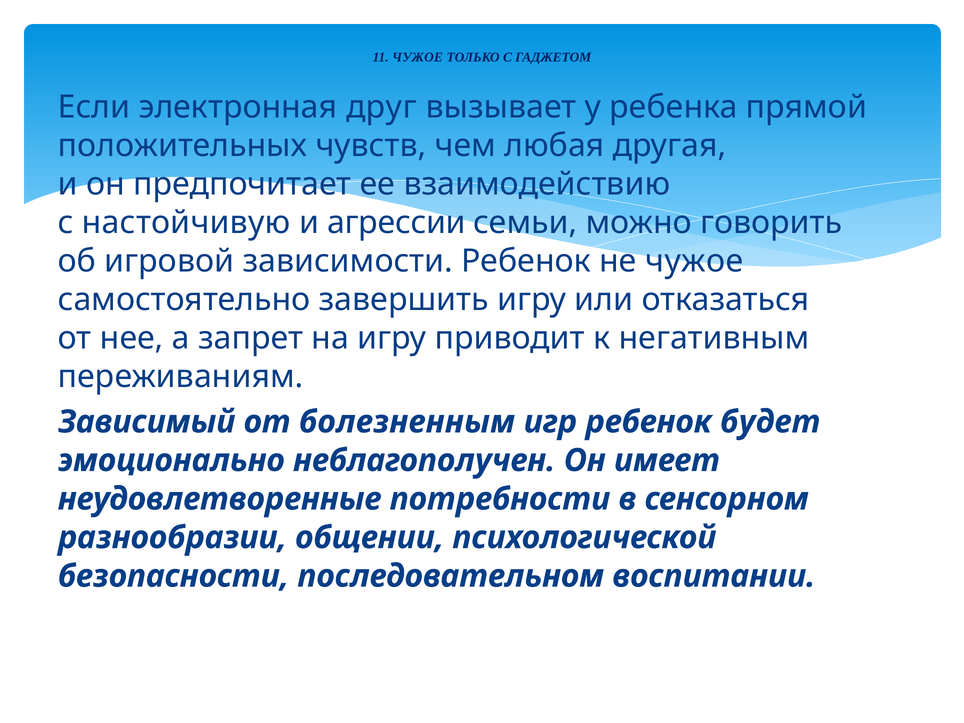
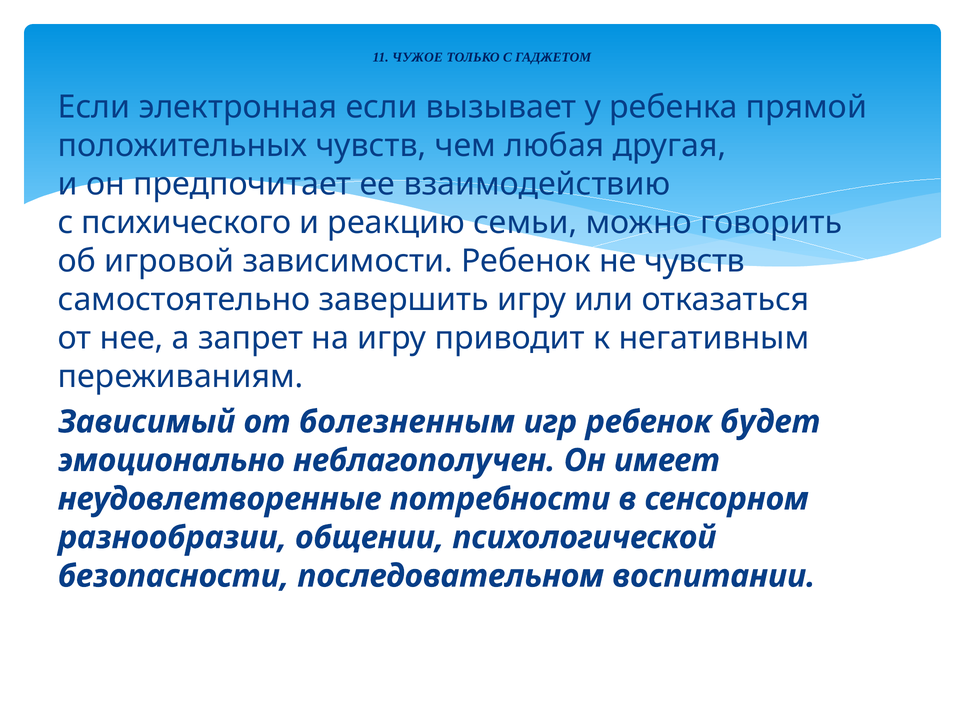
электронная друг: друг -> если (382, 107)
настойчивую: настойчивую -> психического (186, 223)
агрессии: агрессии -> реакцию (396, 223)
не чужое: чужое -> чувств (695, 261)
